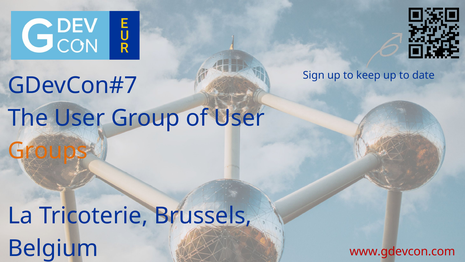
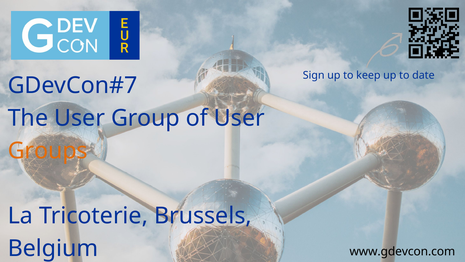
www.gdevcon.com colour: red -> black (402, 251)
